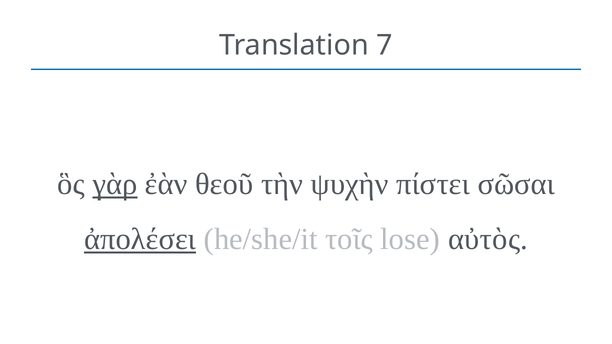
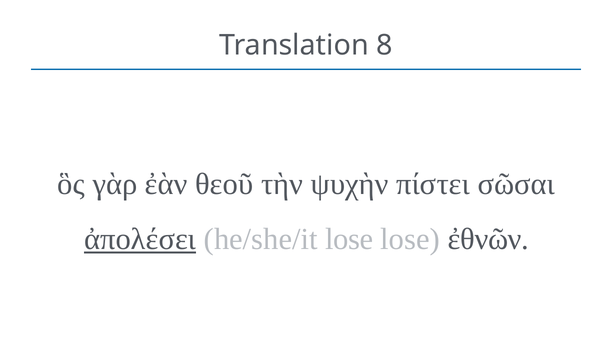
7: 7 -> 8 (384, 46)
γὰρ underline: present -> none (115, 184)
he/she/it τοῖς: τοῖς -> lose (349, 239)
αὐτὸς: αὐτὸς -> ἐθνῶν (488, 239)
